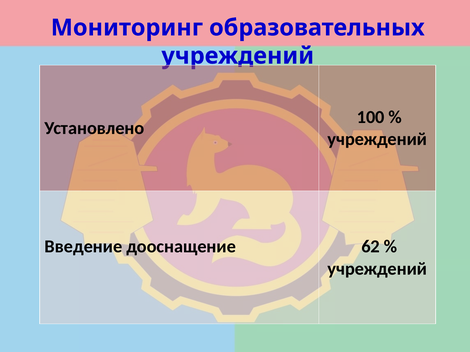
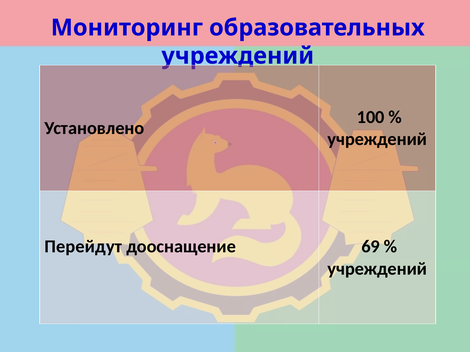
Введение: Введение -> Перейдут (83, 247)
62: 62 -> 69 (371, 247)
